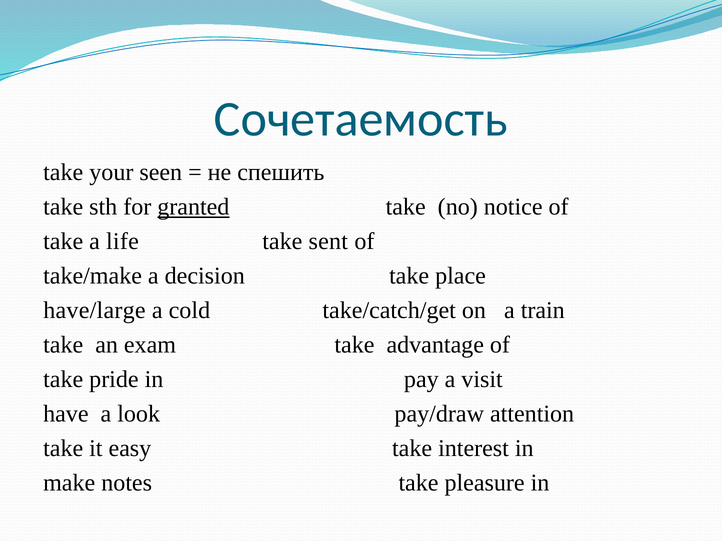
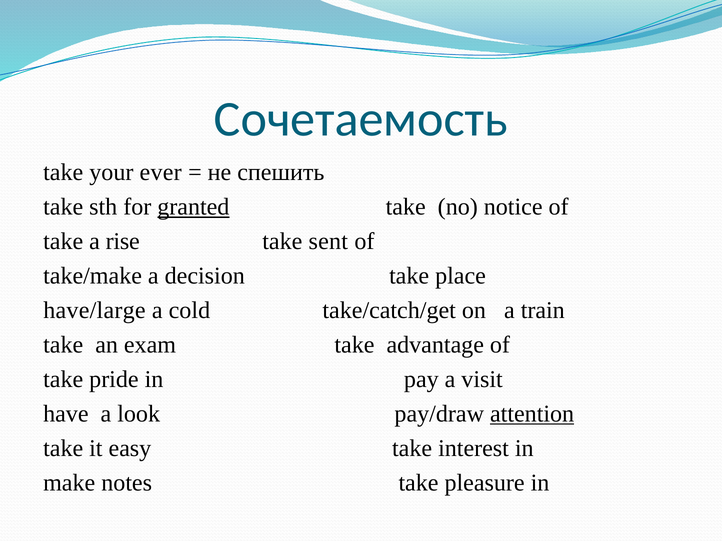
seen: seen -> ever (161, 172)
life: life -> rise (123, 242)
attention underline: none -> present (532, 414)
